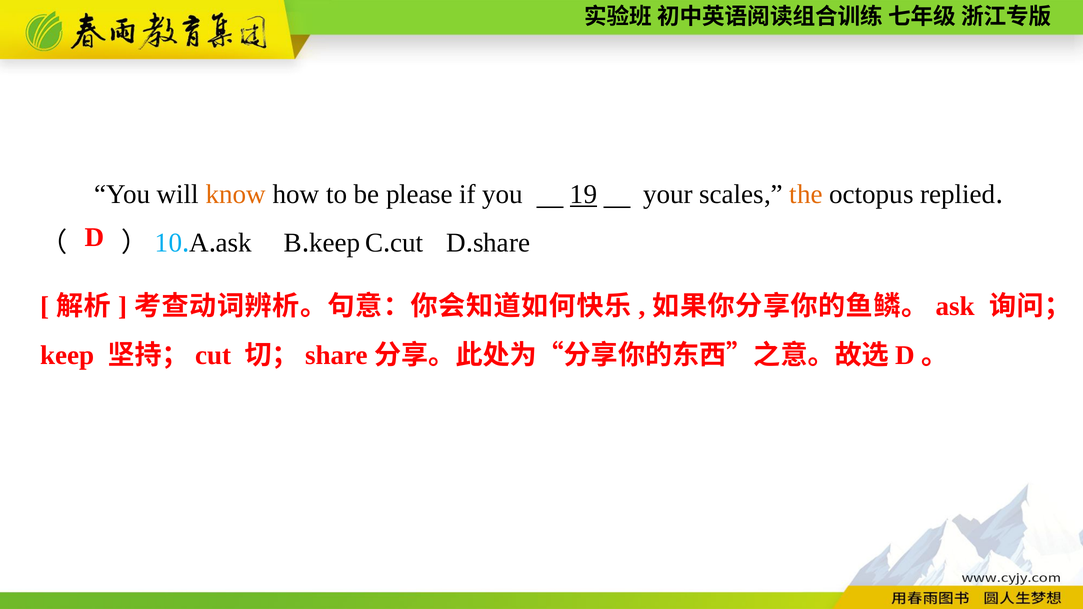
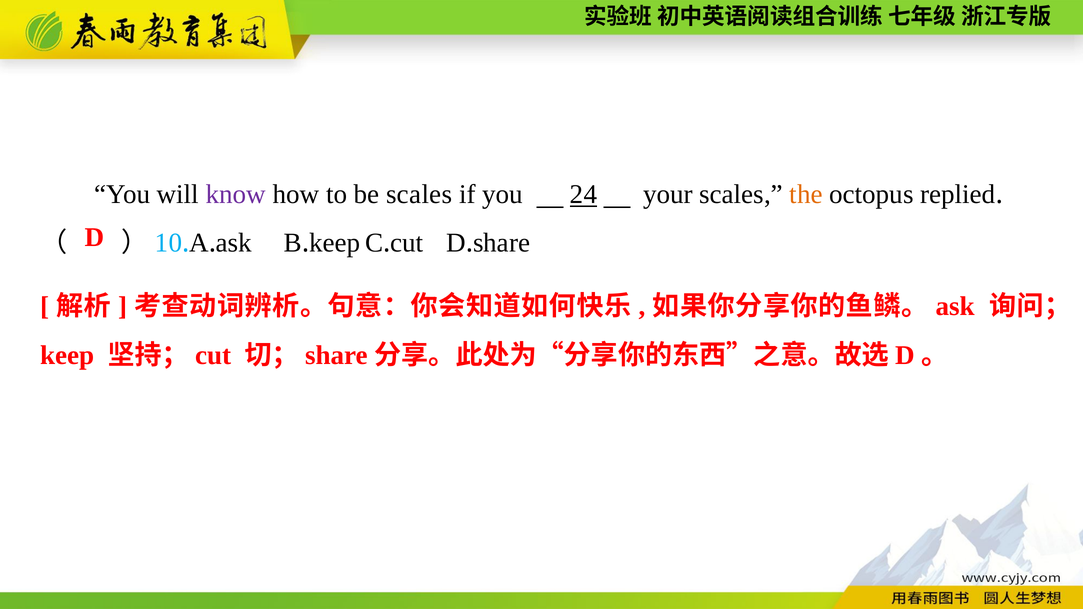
know colour: orange -> purple (236, 194)
be please: please -> scales (419, 194)
19: 19 -> 24 (584, 194)
